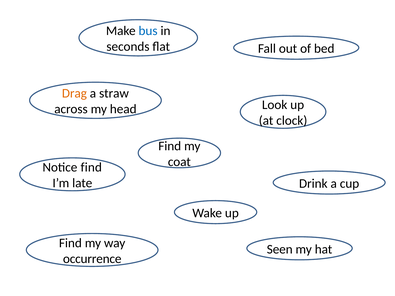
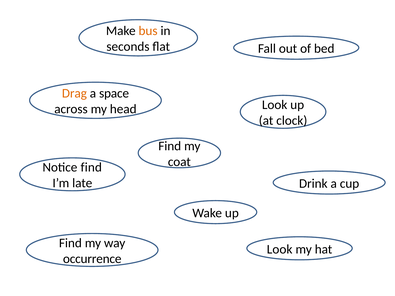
bus colour: blue -> orange (148, 31)
straw: straw -> space (114, 93)
Seen: Seen -> Look (280, 249)
